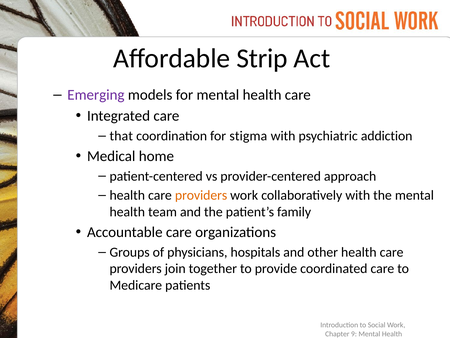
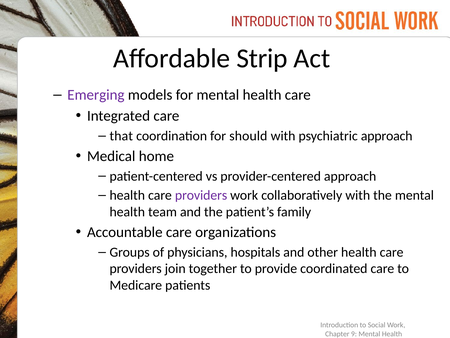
stigma: stigma -> should (248, 136)
psychiatric addiction: addiction -> approach (387, 136)
providers colour: orange -> purple (201, 195)
